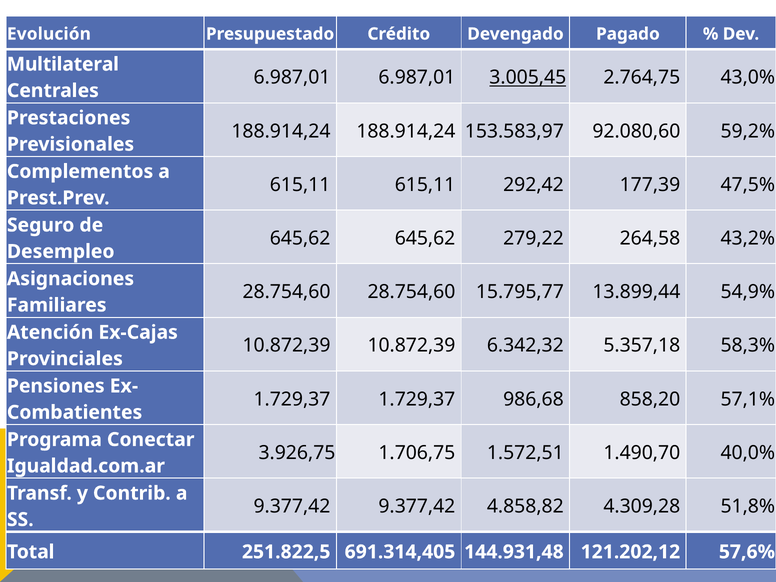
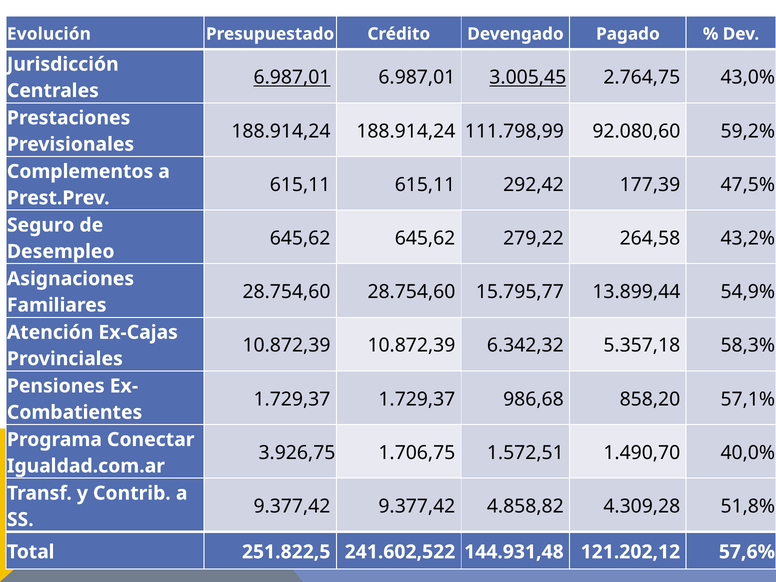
Multilateral: Multilateral -> Jurisdicción (63, 64)
6.987,01 underline: none -> present (292, 77)
153.583,97: 153.583,97 -> 111.798,99 (514, 131)
691.314,405: 691.314,405 -> 241.602,522 (400, 552)
